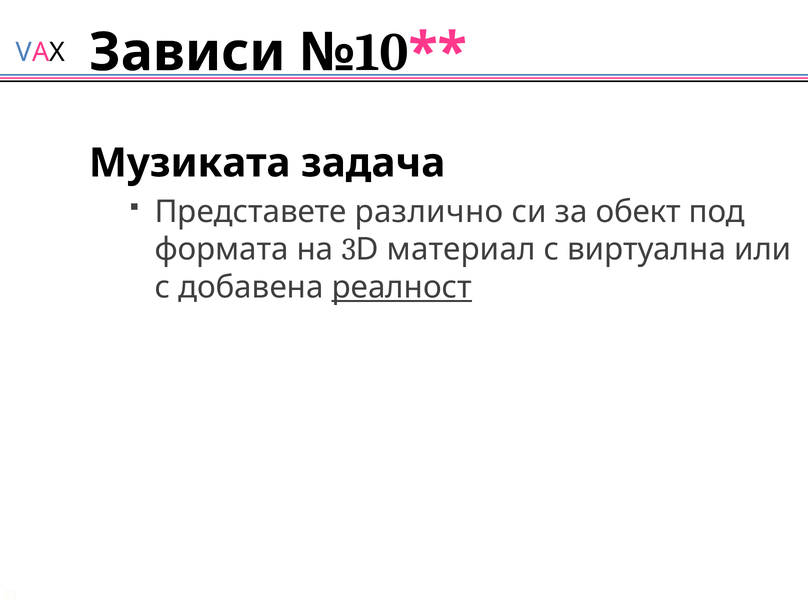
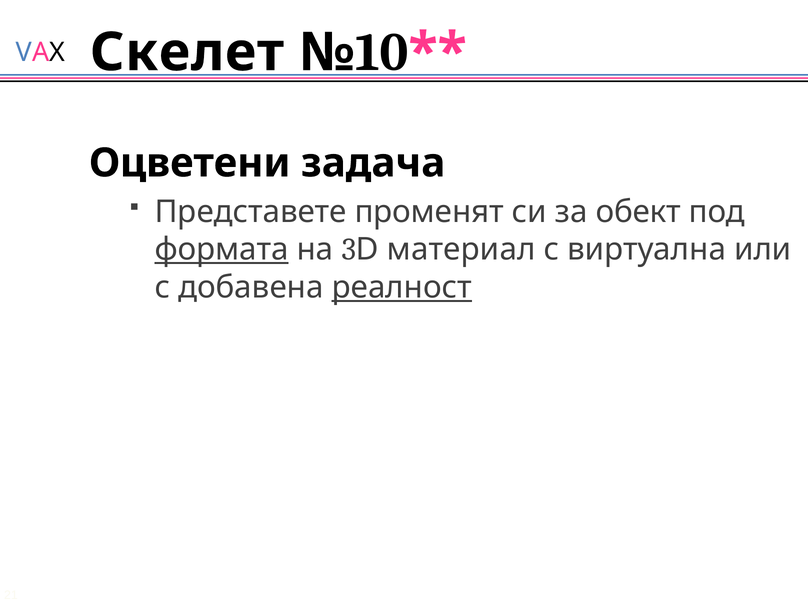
Зависи: Зависи -> Скелет (187, 52)
Музиката: Музиката -> Оцветени (190, 163)
различно: различно -> променят (429, 212)
формата underline: none -> present (222, 250)
